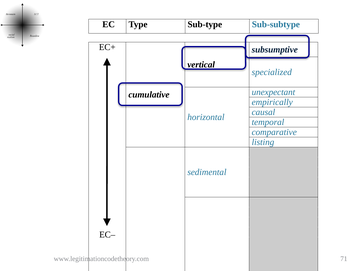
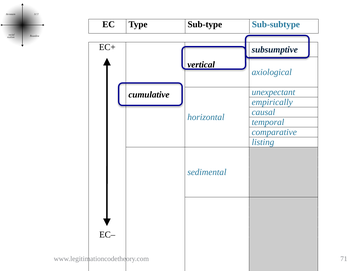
specialized: specialized -> axiological (272, 72)
